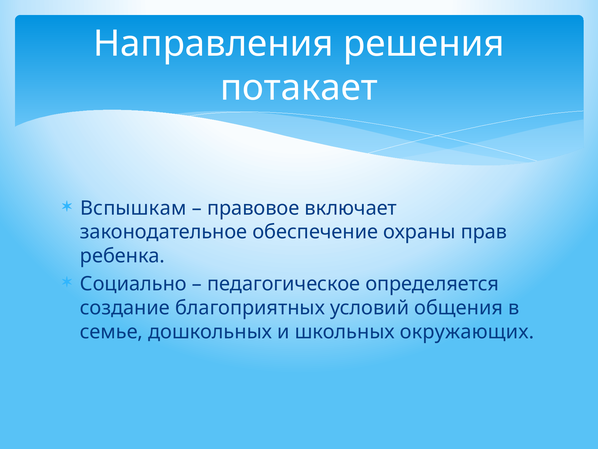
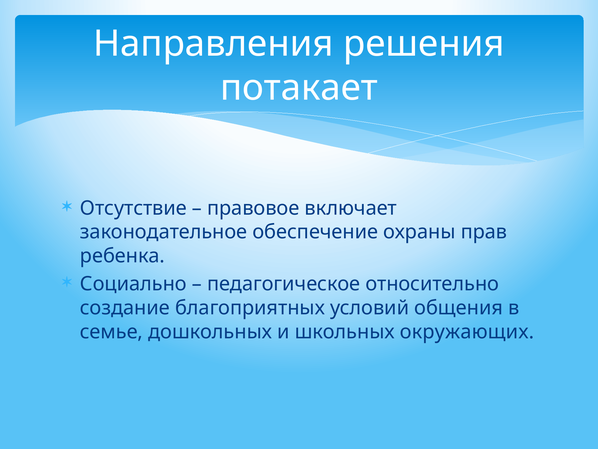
Вспышкам: Вспышкам -> Отсутствие (133, 208)
определяется: определяется -> относительно (432, 284)
